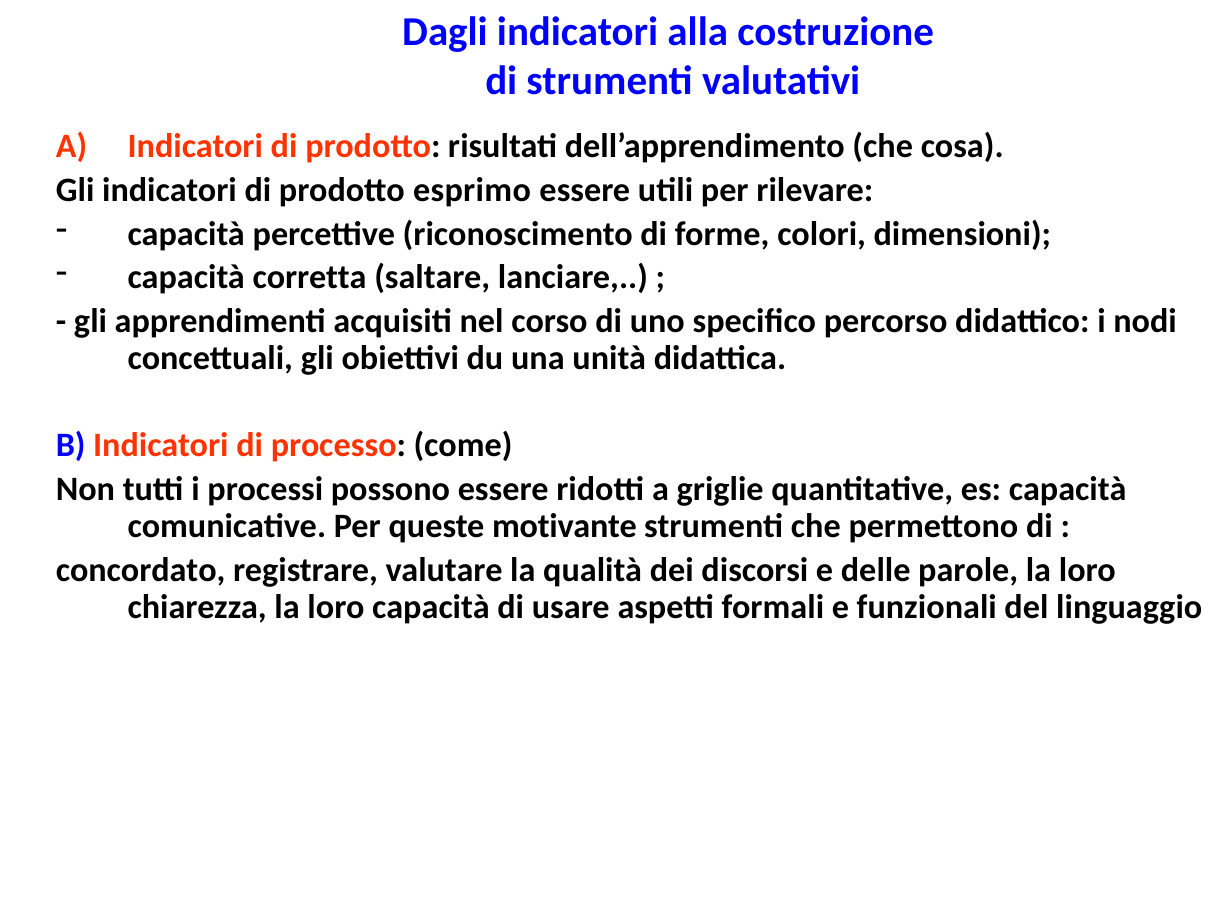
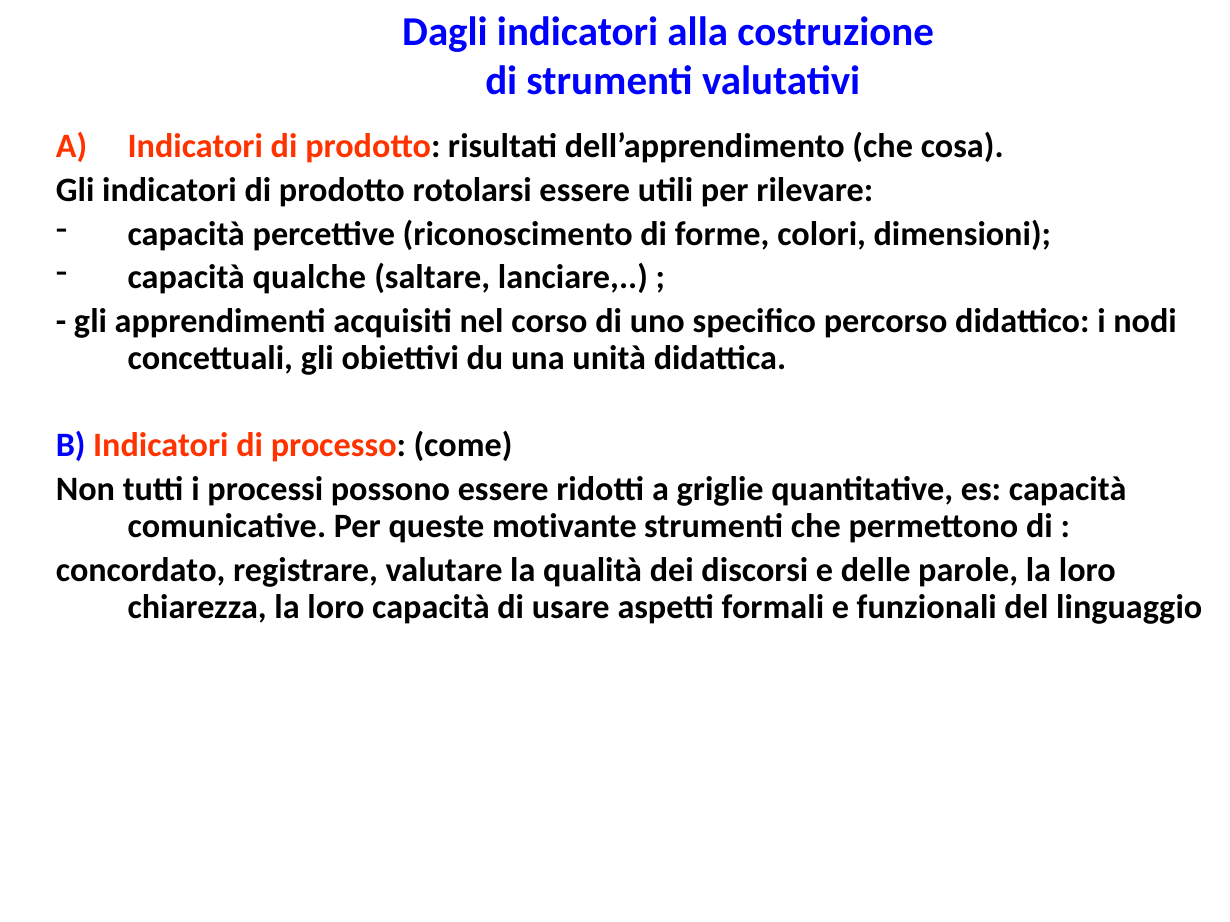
esprimo: esprimo -> rotolarsi (472, 190)
corretta: corretta -> qualche (309, 278)
